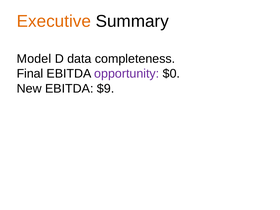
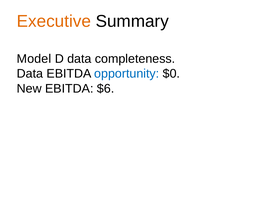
Final: Final -> Data (30, 74)
opportunity colour: purple -> blue (127, 74)
$9: $9 -> $6 (106, 89)
